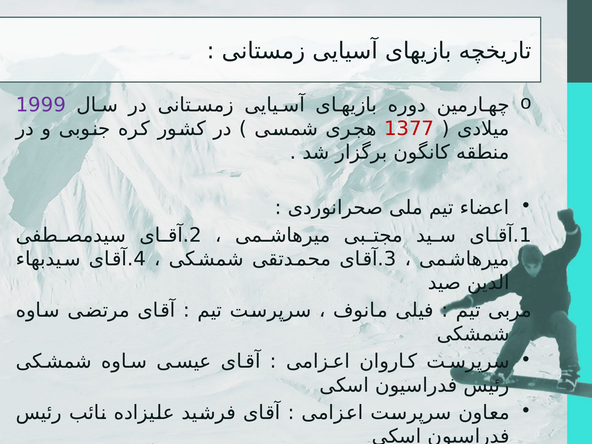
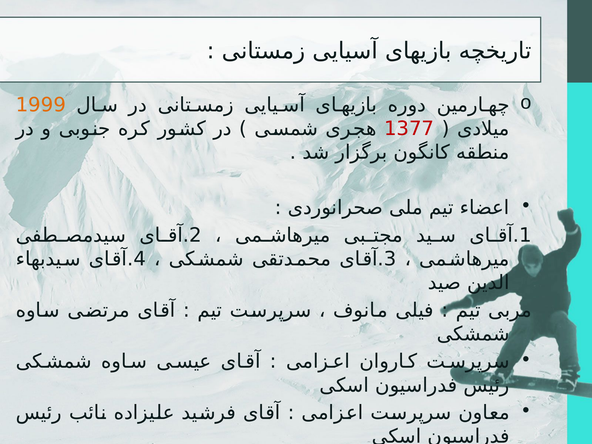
1999 colour: purple -> orange (41, 105)
